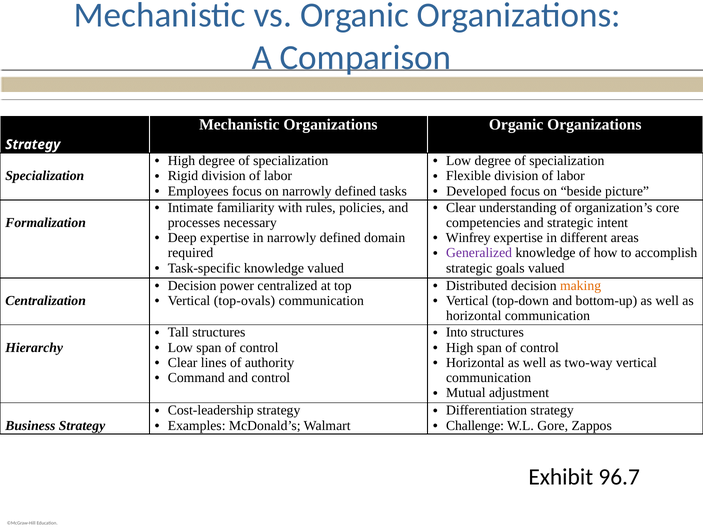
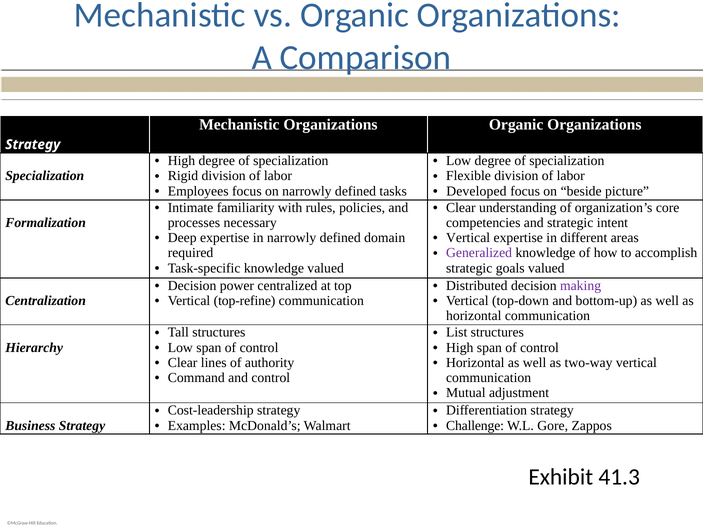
Winfrey: Winfrey -> Vertical (468, 237)
making colour: orange -> purple (581, 285)
top-ovals: top-ovals -> top-refine (245, 300)
Into: Into -> List (457, 332)
96.7: 96.7 -> 41.3 (619, 476)
